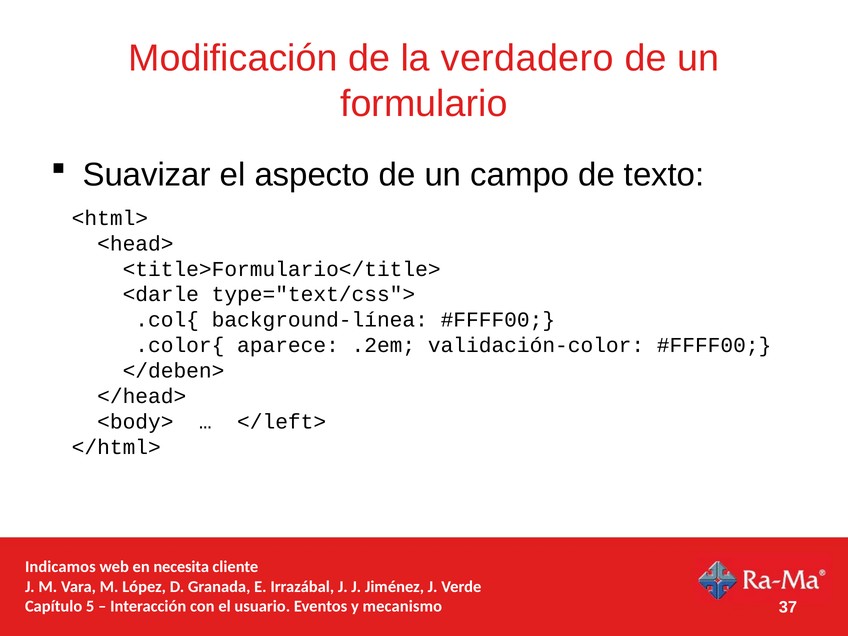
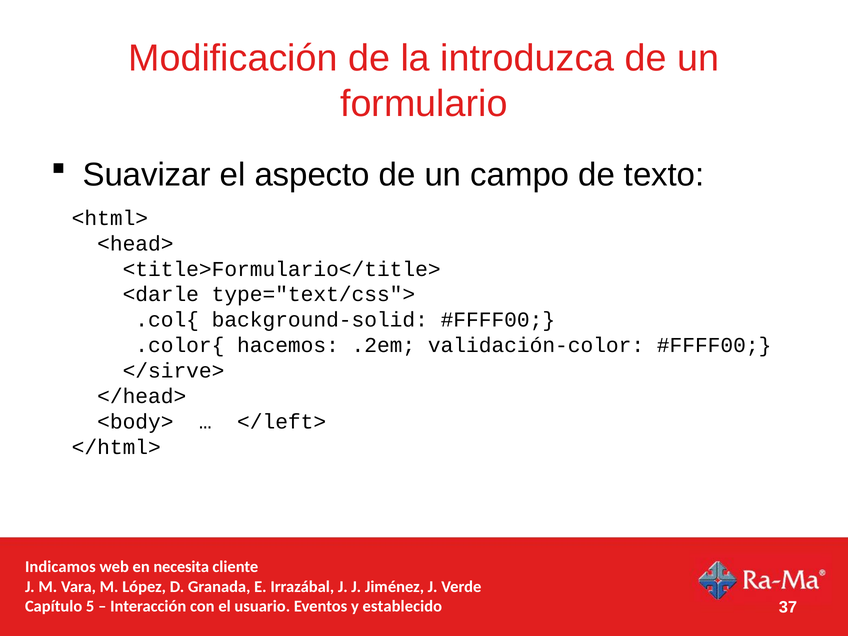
verdadero: verdadero -> introduzca (527, 58)
background-línea: background-línea -> background-solid (320, 320)
aparece: aparece -> hacemos (288, 345)
</deben>: </deben> -> </sirve> (174, 371)
mecanismo: mecanismo -> establecido (402, 607)
